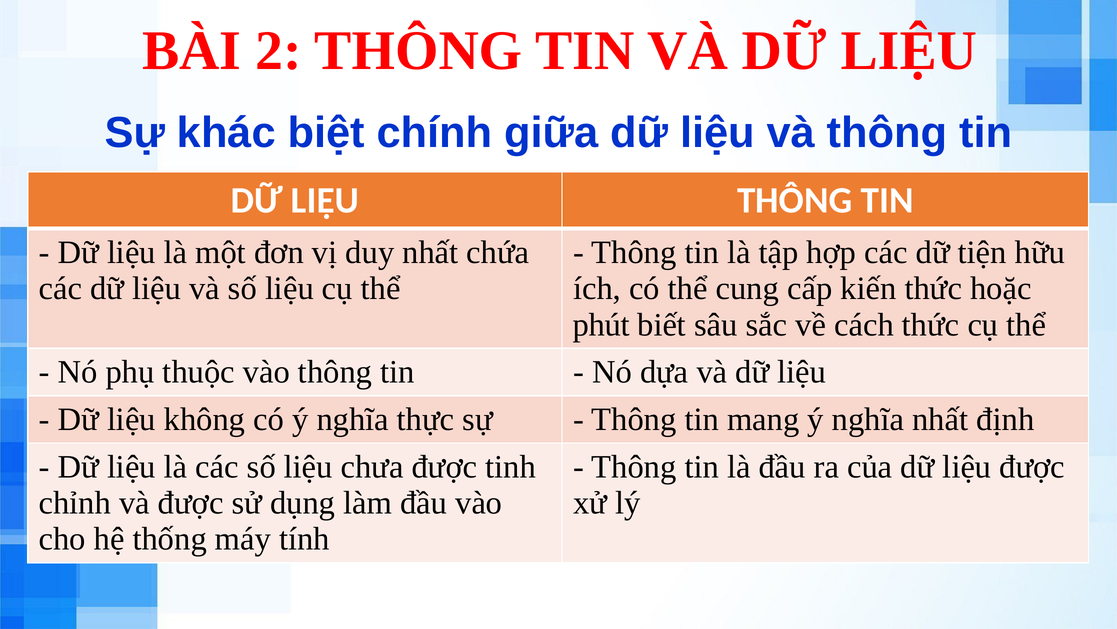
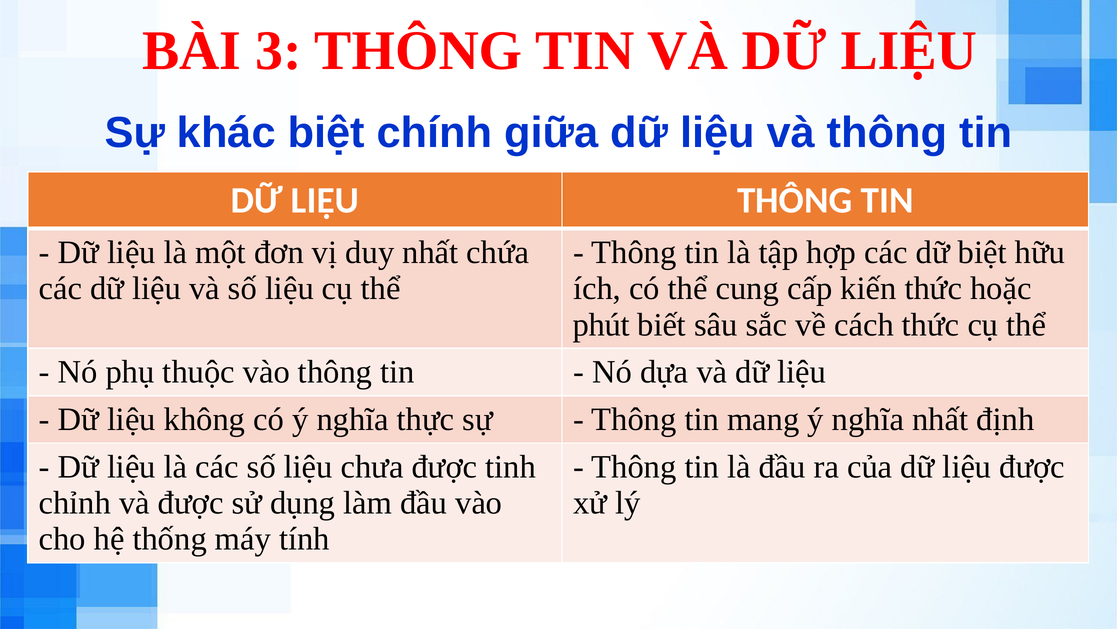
2: 2 -> 3 (278, 51)
dữ tiện: tiện -> biệt (982, 252)
